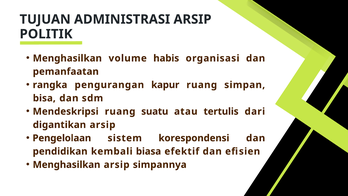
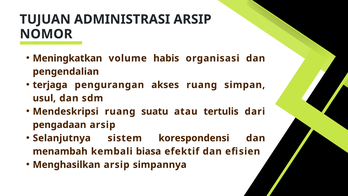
POLITIK: POLITIK -> NOMOR (46, 34)
Menghasilkan: Menghasilkan -> Meningkatkan (67, 58)
pemanfaatan: pemanfaatan -> pengendalian (66, 71)
rangka: rangka -> terjaga (50, 85)
kapur: kapur -> akses (165, 85)
bisa: bisa -> usul (44, 98)
digantikan: digantikan -> pengadaan (59, 125)
Pengelolaan: Pengelolaan -> Selanjutnya (62, 138)
pendidikan: pendidikan -> menambah (60, 151)
